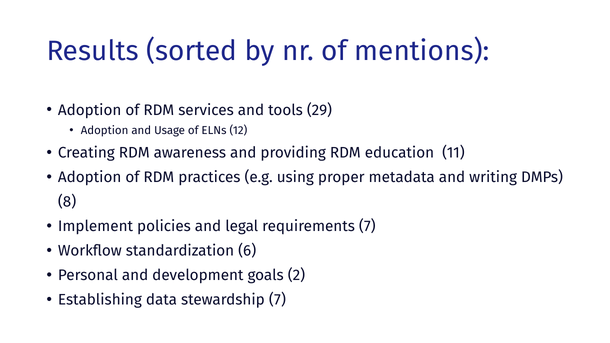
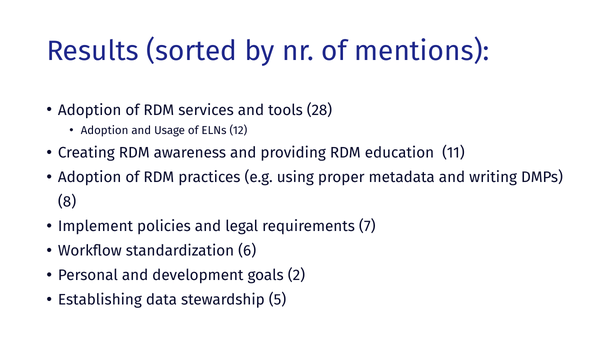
29: 29 -> 28 (319, 110)
stewardship 7: 7 -> 5 (278, 300)
